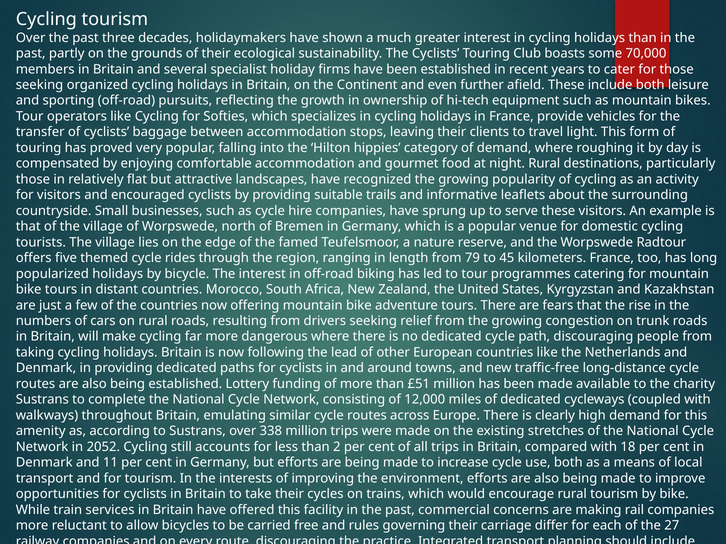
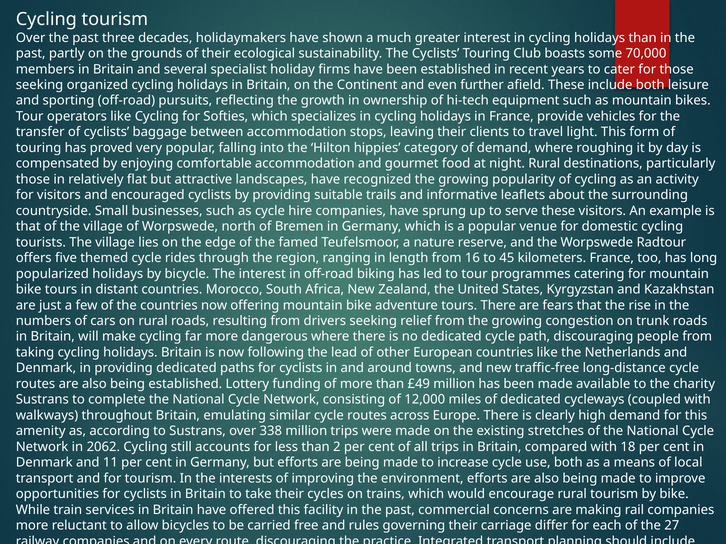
79: 79 -> 16 (472, 258)
£51: £51 -> £49 (419, 384)
2052: 2052 -> 2062 (103, 447)
